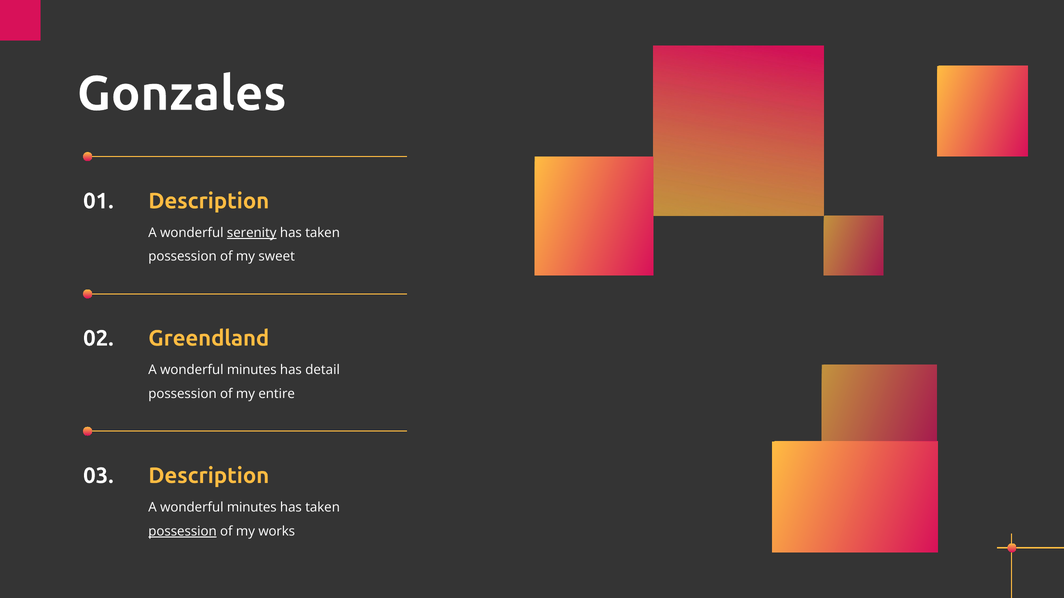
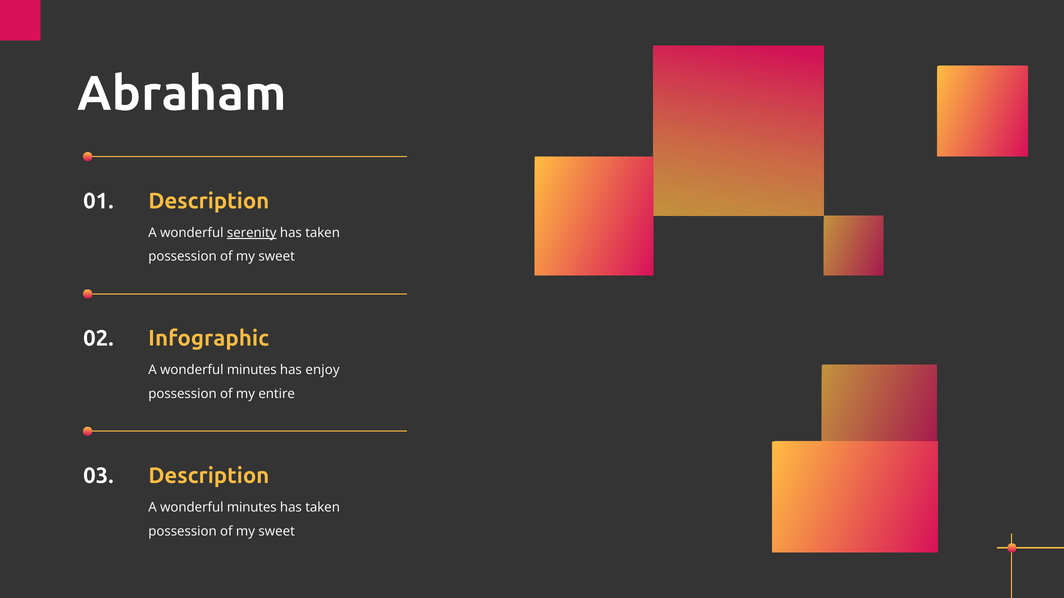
Gonzales: Gonzales -> Abraham (182, 94)
Greendland: Greendland -> Infographic (209, 339)
detail: detail -> enjoy (323, 370)
possession underline: present -> none (183, 532)
works: works -> sweet (277, 532)
